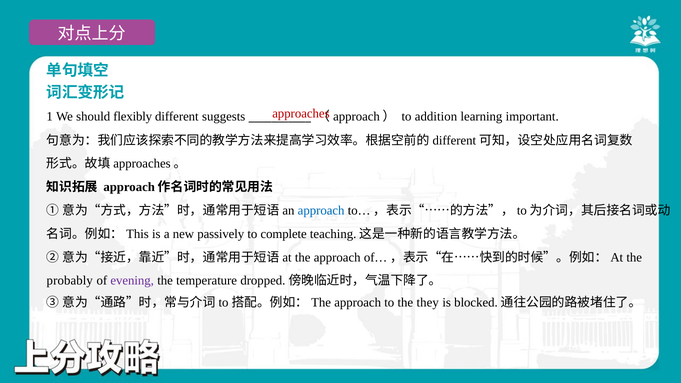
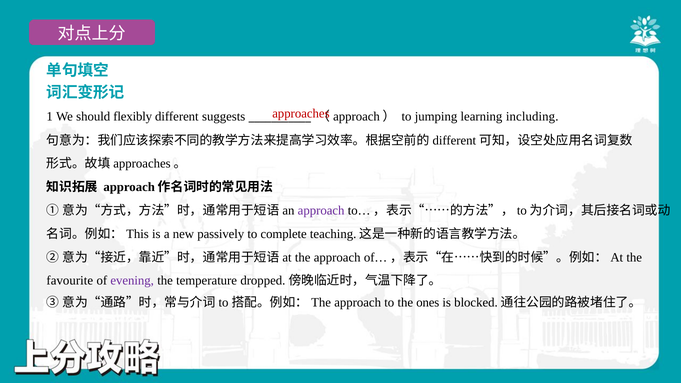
addition: addition -> jumping (436, 117)
important: important -> including (532, 117)
approach colour: blue -> purple (321, 211)
probably: probably -> favourite (70, 281)
they: they -> ones (428, 303)
